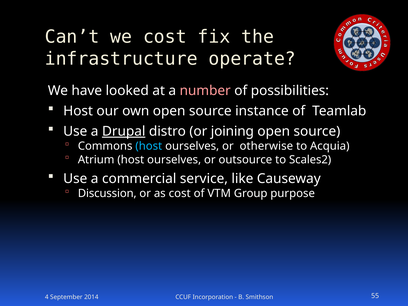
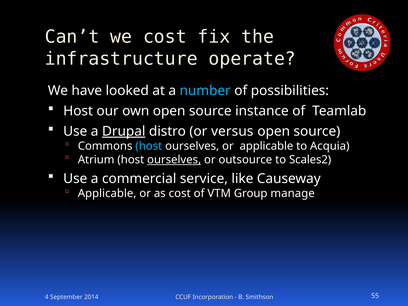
number colour: pink -> light blue (205, 91)
joining: joining -> versus (232, 131)
or otherwise: otherwise -> applicable (266, 146)
ourselves underline: none -> present (174, 160)
Discussion: Discussion -> Applicable (107, 194)
purpose: purpose -> manage (293, 194)
